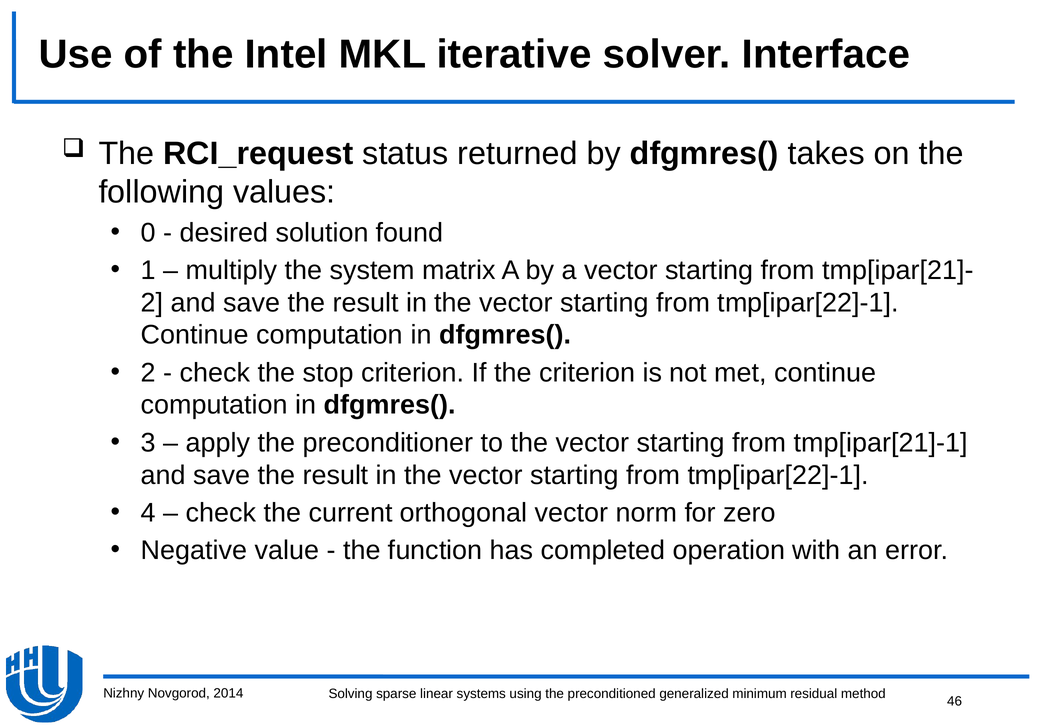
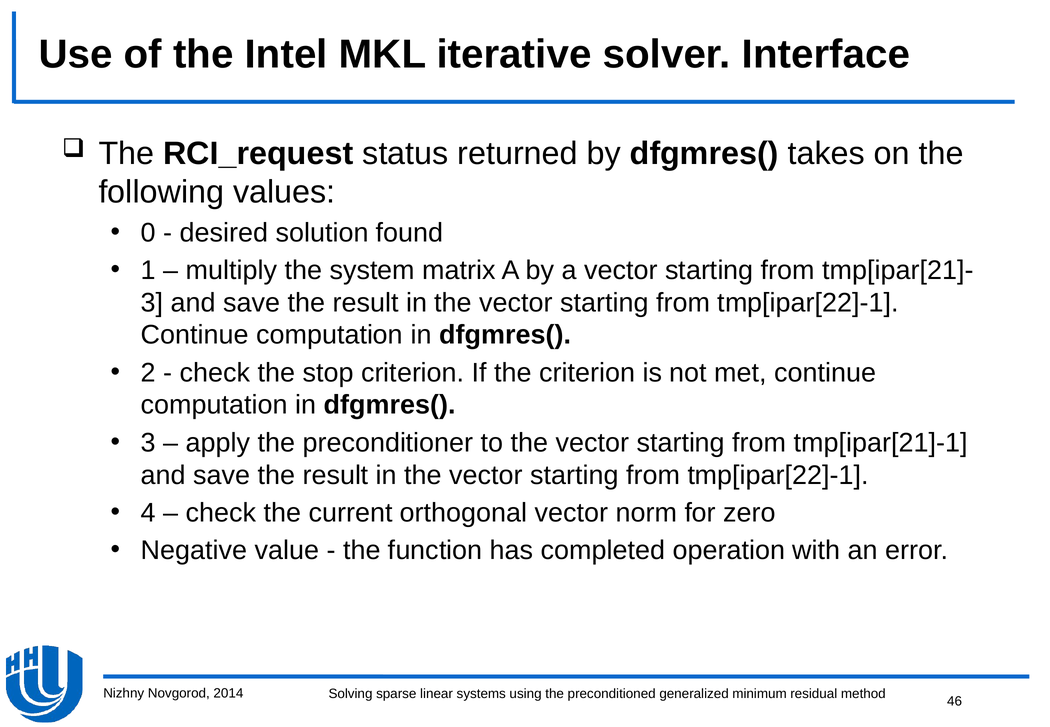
2: 2 -> 3 (152, 303)
